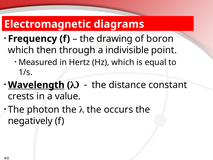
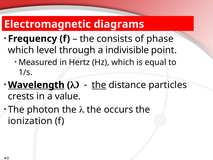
drawing: drawing -> consists (115, 39)
boron: boron -> phase (160, 39)
then: then -> level (47, 50)
the underline: none -> present (99, 85)
constant: constant -> particles (168, 85)
negatively: negatively -> ionization (30, 121)
